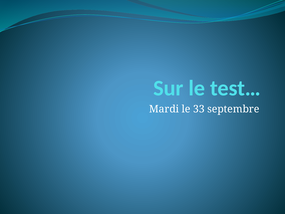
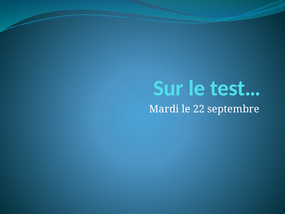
33: 33 -> 22 (199, 109)
